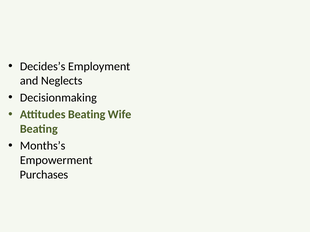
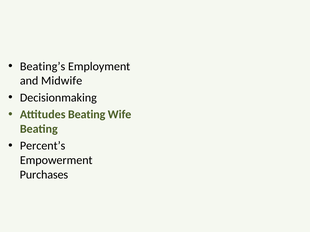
Decides’s: Decides’s -> Beating’s (43, 66)
Neglects: Neglects -> Midwife (62, 81)
Months’s: Months’s -> Percent’s (43, 146)
